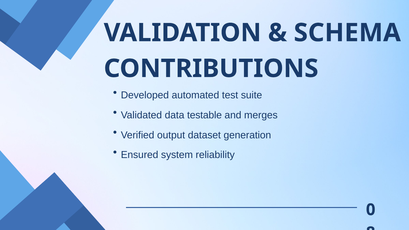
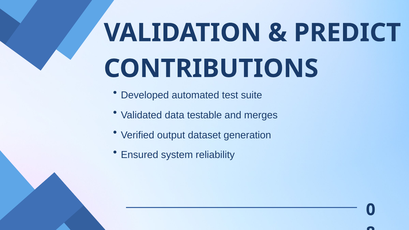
SCHEMA: SCHEMA -> PREDICT (347, 33)
